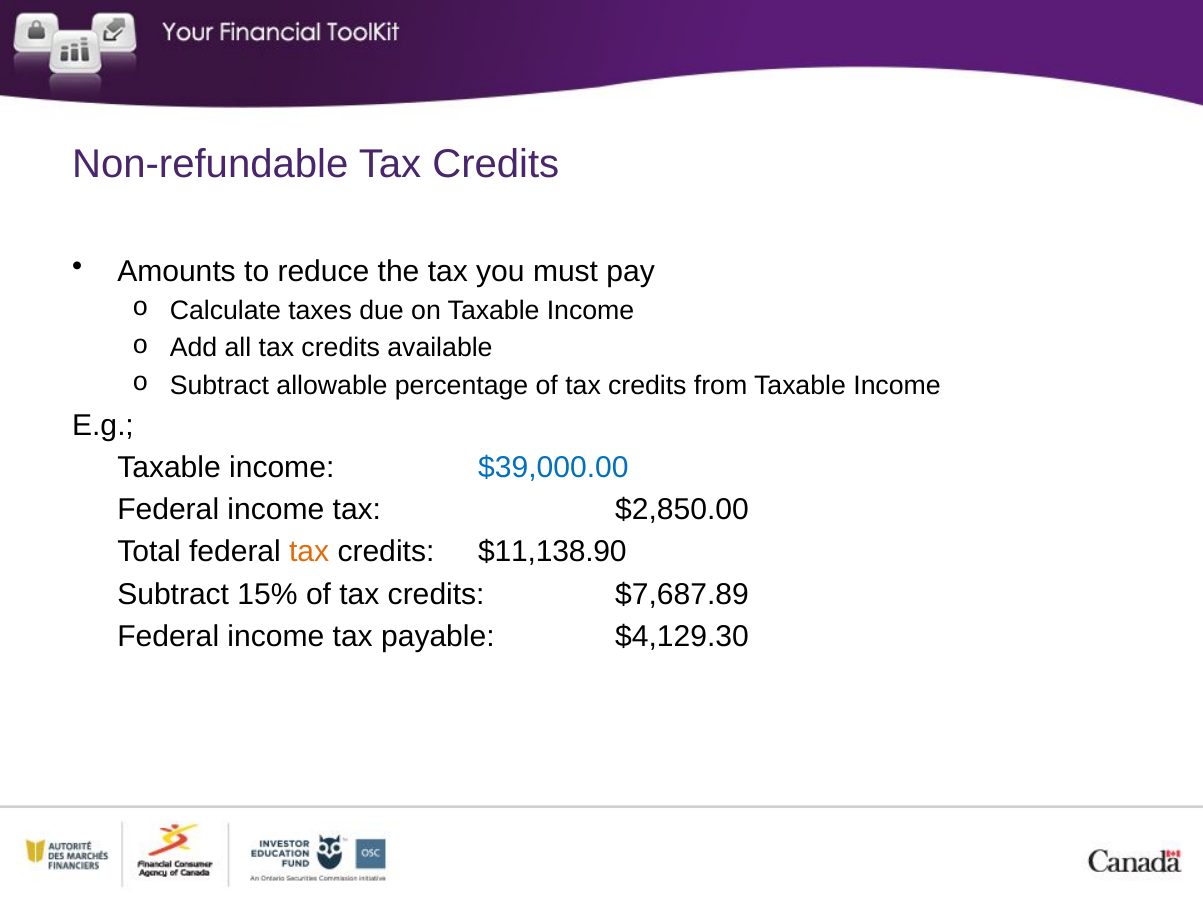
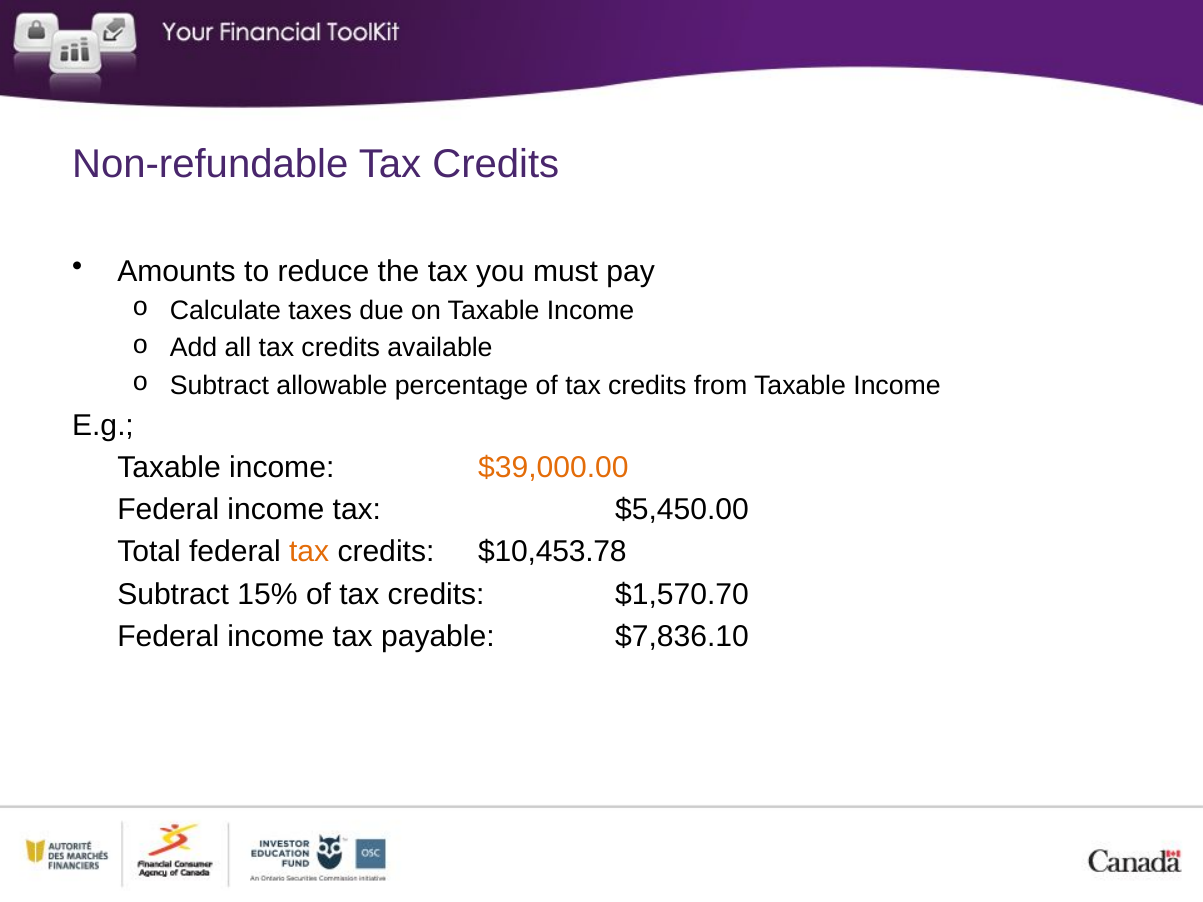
$39,000.00 colour: blue -> orange (553, 468)
$2,850.00: $2,850.00 -> $5,450.00 (682, 510)
$11,138.90: $11,138.90 -> $10,453.78 (552, 552)
$7,687.89: $7,687.89 -> $1,570.70 (682, 594)
$4,129.30: $4,129.30 -> $7,836.10 (682, 636)
